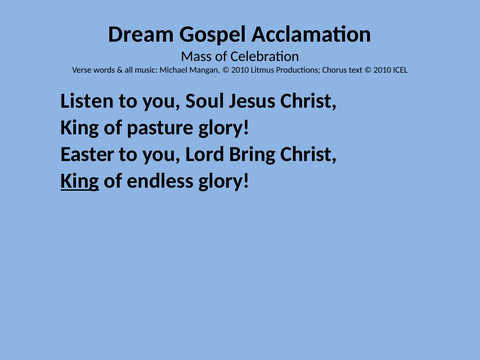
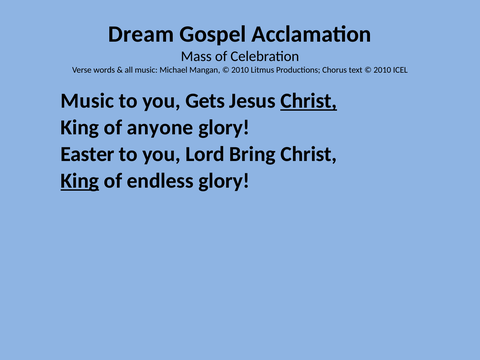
Listen: Listen -> Music (87, 101)
Soul: Soul -> Gets (205, 101)
Christ underline: none -> present (309, 101)
pasture: pasture -> anyone (160, 127)
